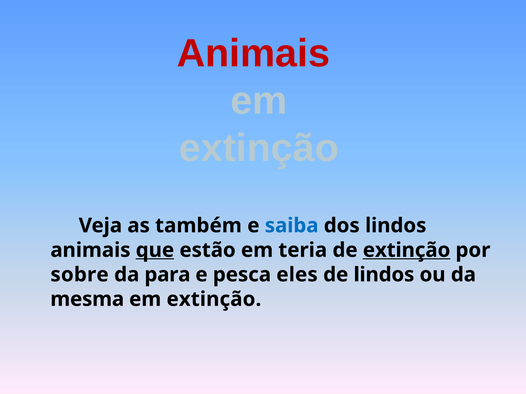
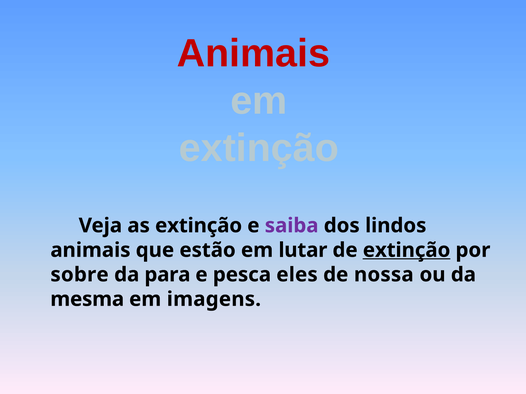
as também: também -> extinção (199, 226)
saiba colour: blue -> purple (292, 226)
que underline: present -> none (155, 250)
teria: teria -> lutar (303, 250)
de lindos: lindos -> nossa (384, 275)
extinção: extinção -> imagens (214, 300)
